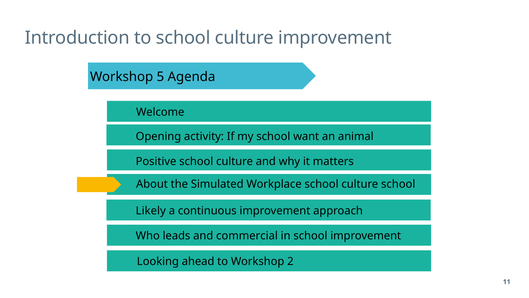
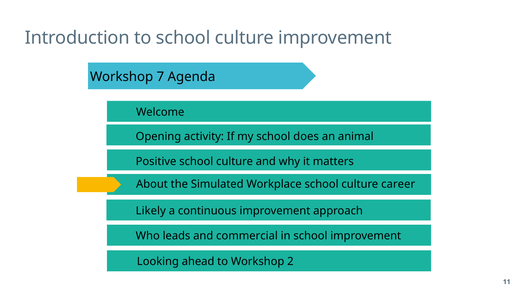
5: 5 -> 7 (160, 77)
want: want -> does (306, 136)
culture school: school -> career (398, 184)
